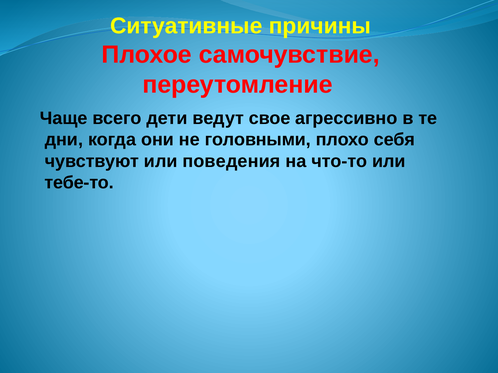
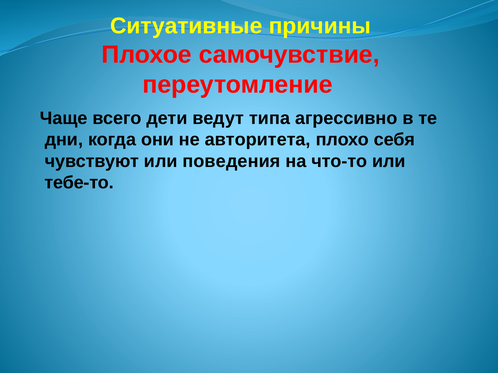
свое: свое -> типа (270, 118)
головными: головными -> авторитета (258, 140)
